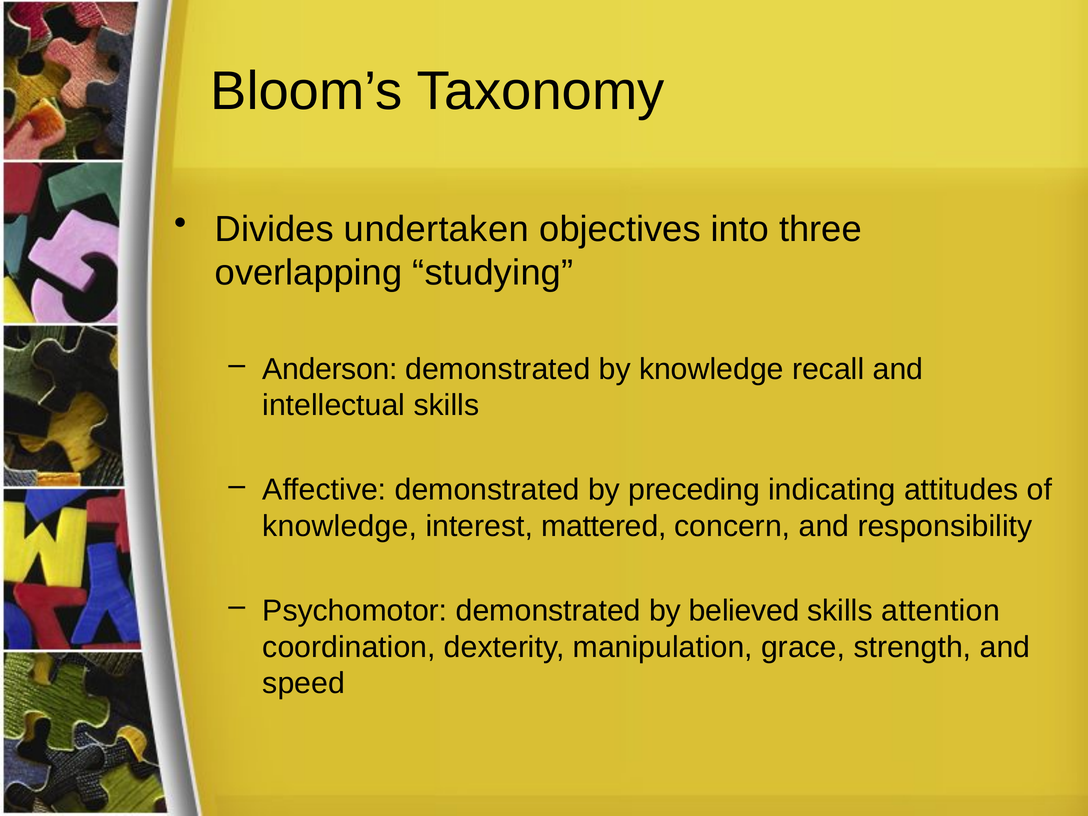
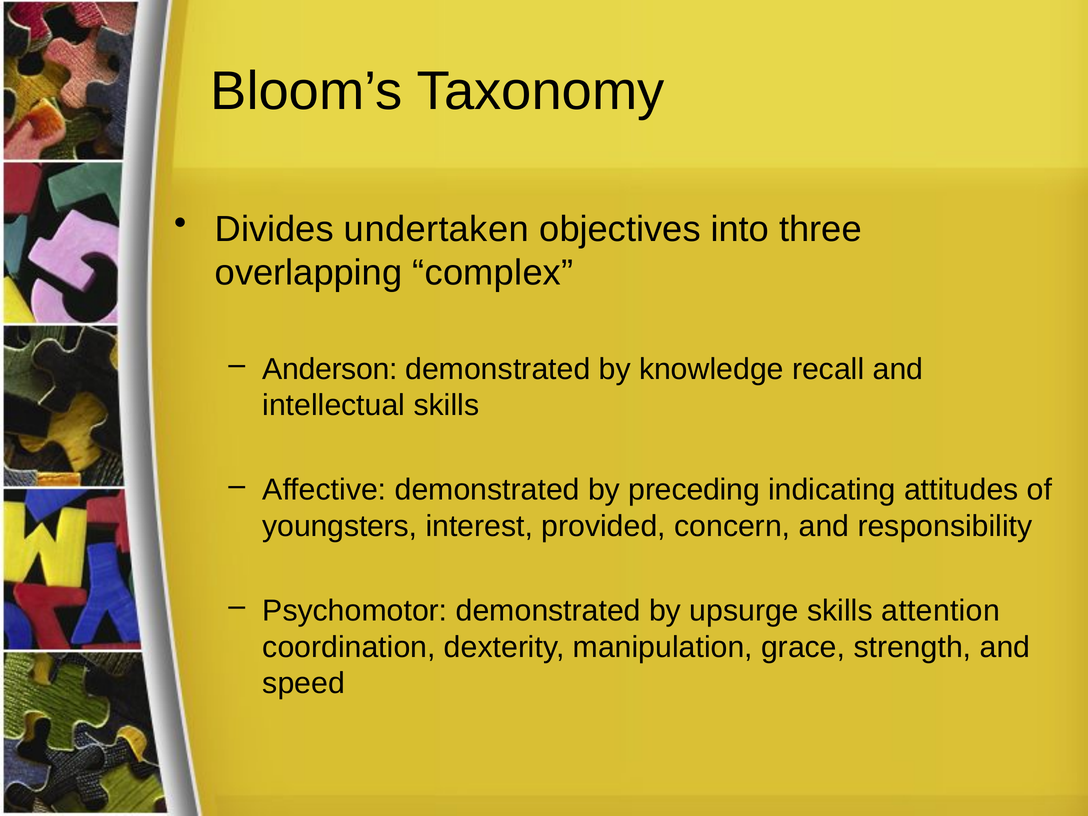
studying: studying -> complex (493, 273)
knowledge: knowledge -> youngsters (340, 526)
mattered: mattered -> provided (604, 526)
believed: believed -> upsurge (744, 611)
